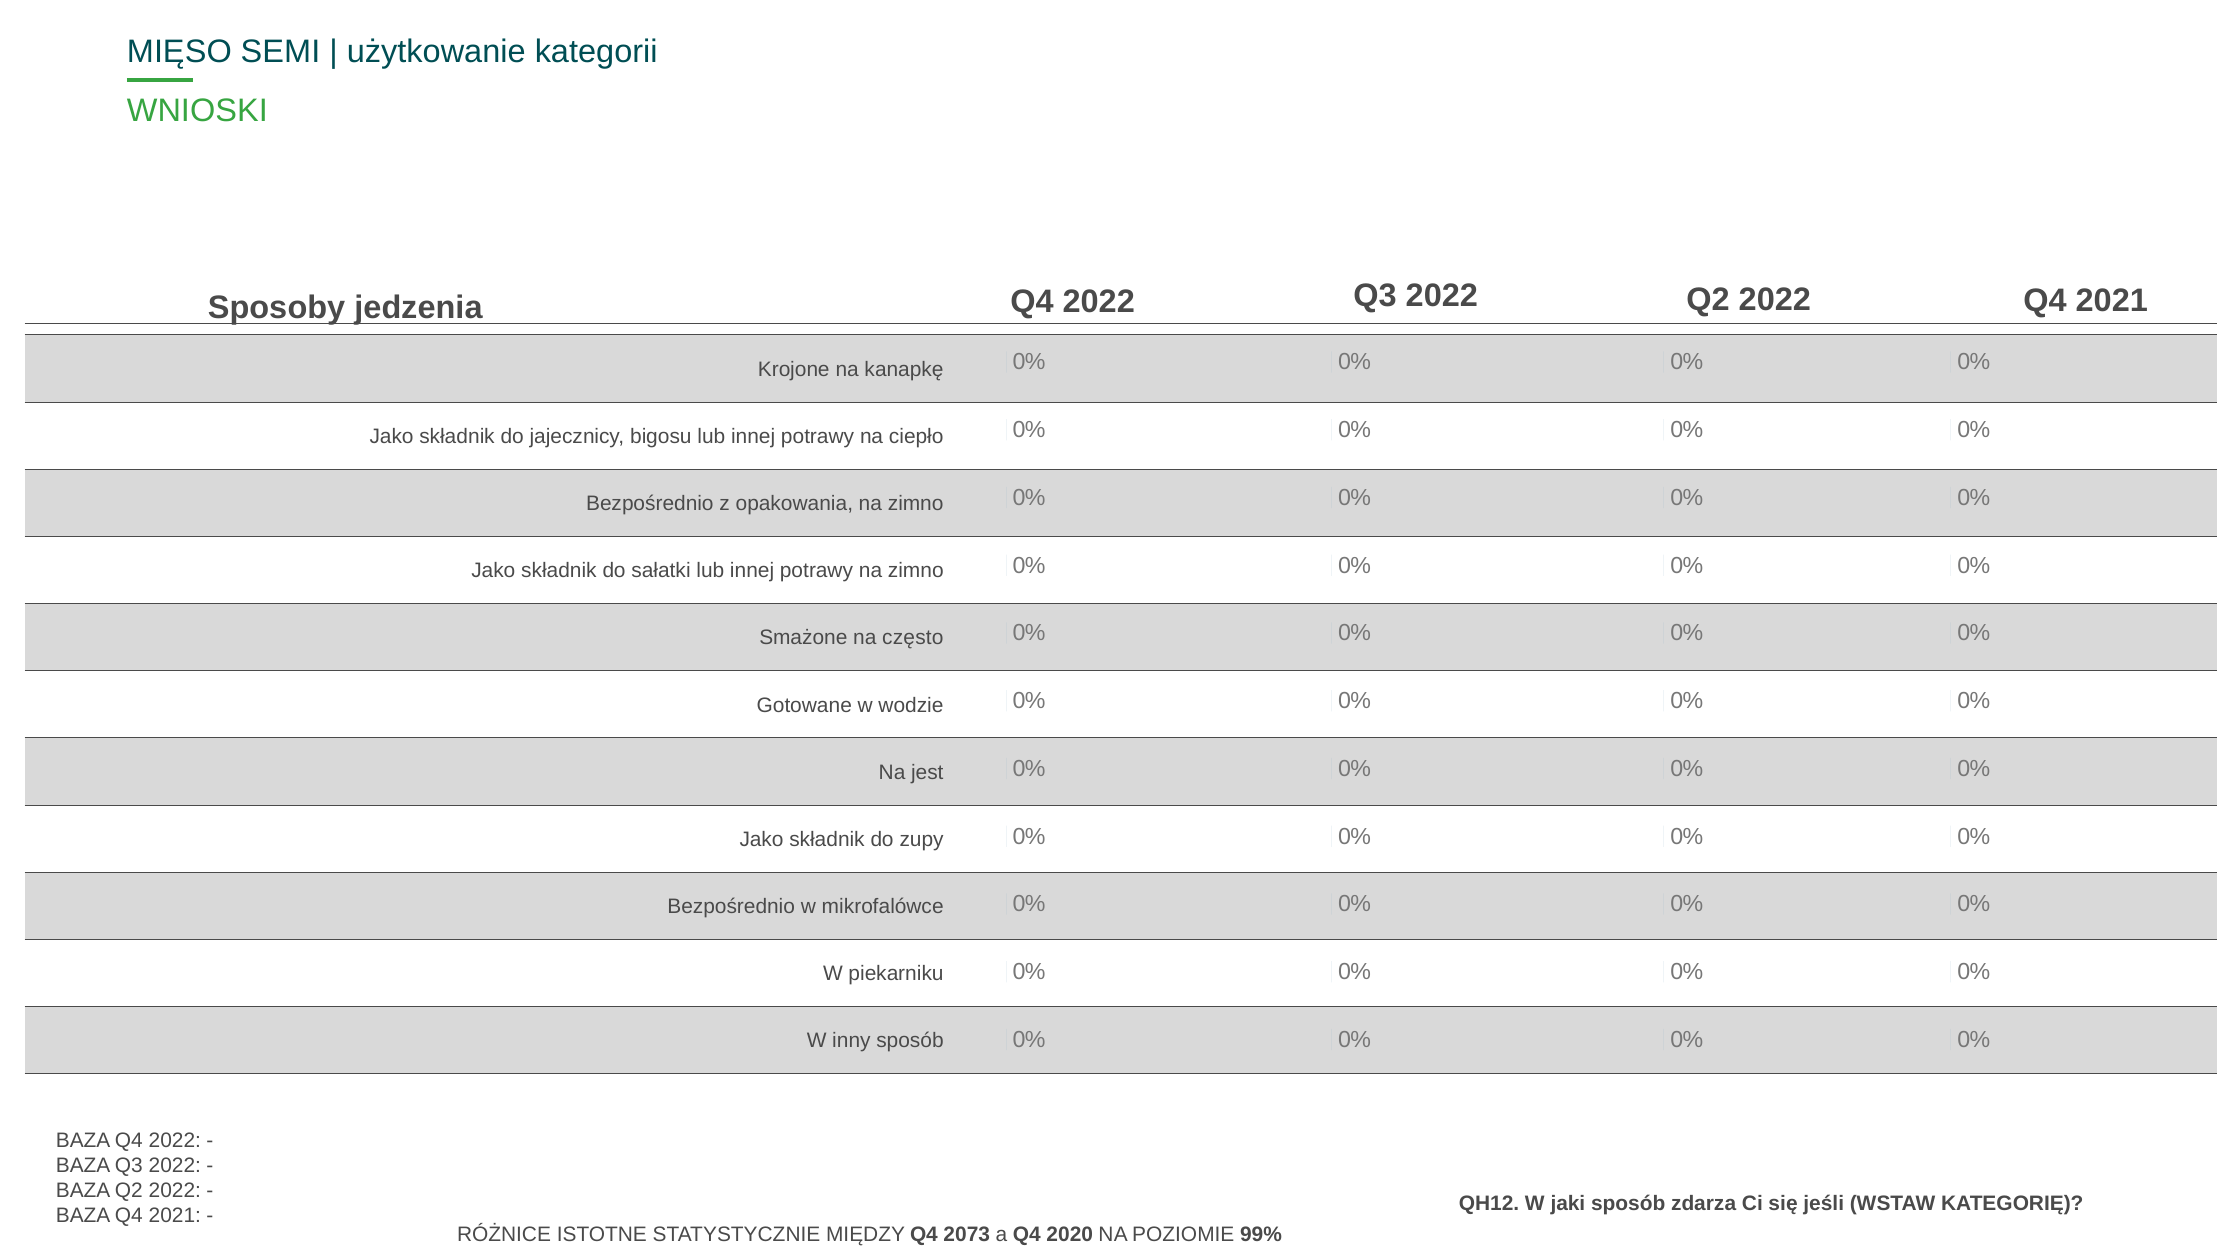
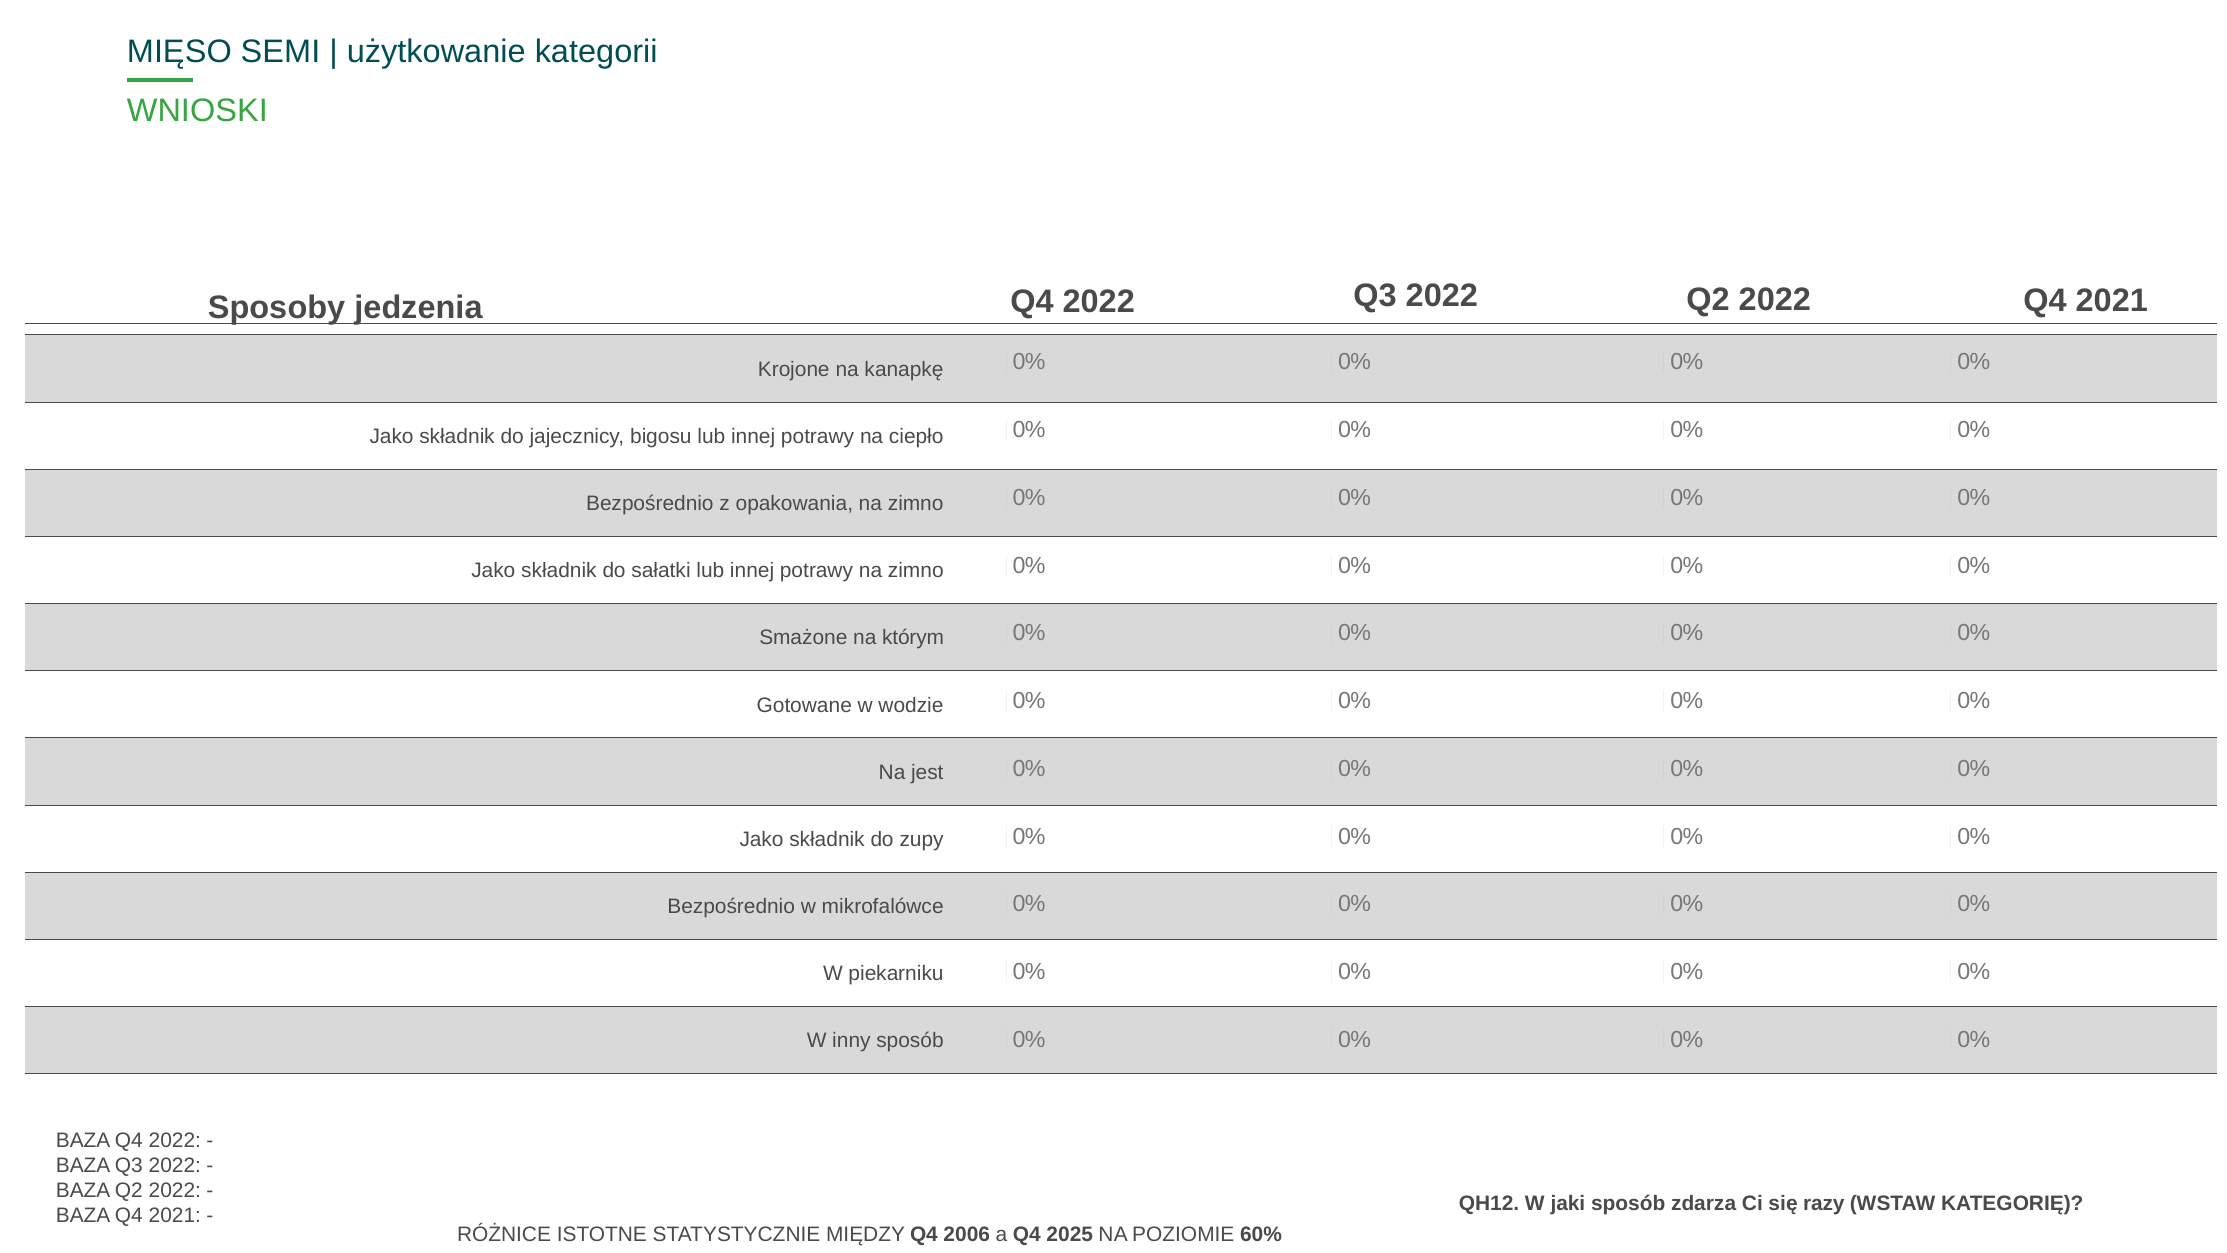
często: często -> którym (913, 638)
jeśli: jeśli -> razy (1824, 1203)
2073: 2073 -> 2006 (967, 1235)
2020: 2020 -> 2025 (1070, 1235)
99%: 99% -> 60% (1261, 1235)
